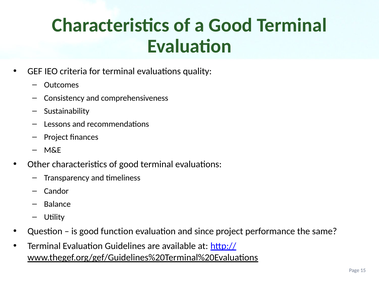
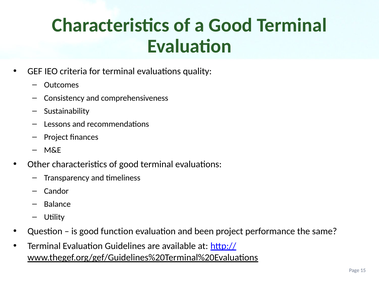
since: since -> been (204, 231)
